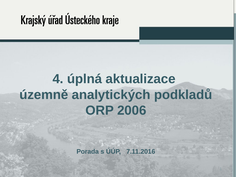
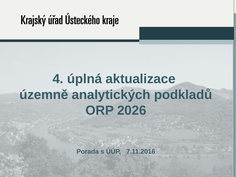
2006: 2006 -> 2026 (132, 110)
